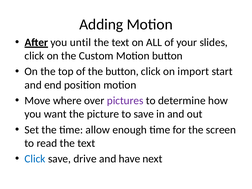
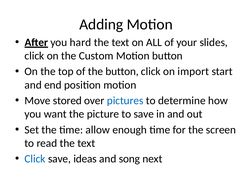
until: until -> hard (80, 42)
where: where -> stored (67, 101)
pictures colour: purple -> blue (125, 101)
drive: drive -> ideas (85, 159)
have: have -> song (129, 159)
